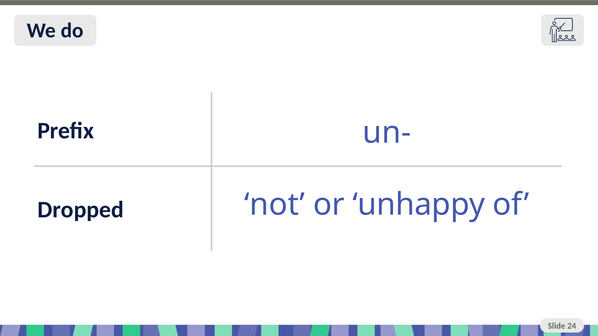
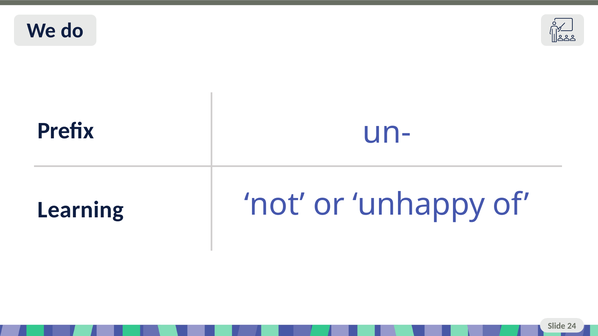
Dropped: Dropped -> Learning (81, 210)
